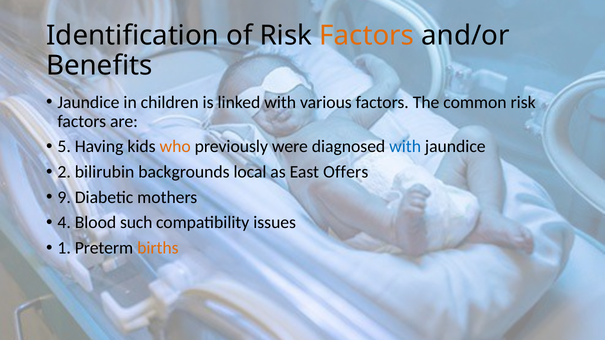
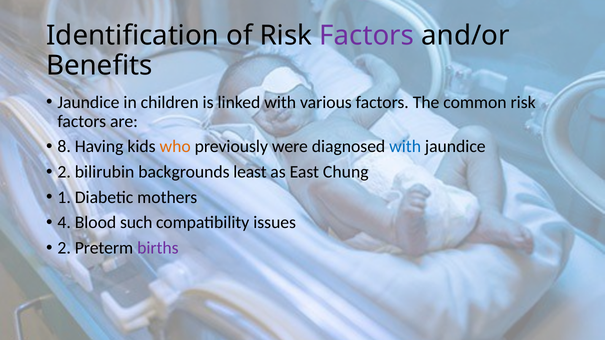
Factors colour: orange -> purple (367, 36)
5: 5 -> 8 (64, 147)
local: local -> least (250, 172)
Offers: Offers -> Chung (346, 172)
9: 9 -> 1 (64, 197)
1: 1 -> 2 (64, 248)
births colour: orange -> purple (158, 248)
